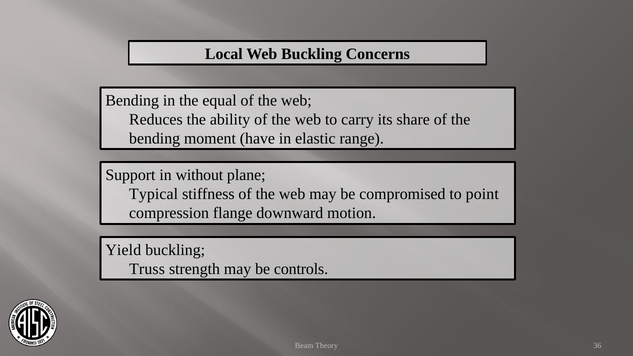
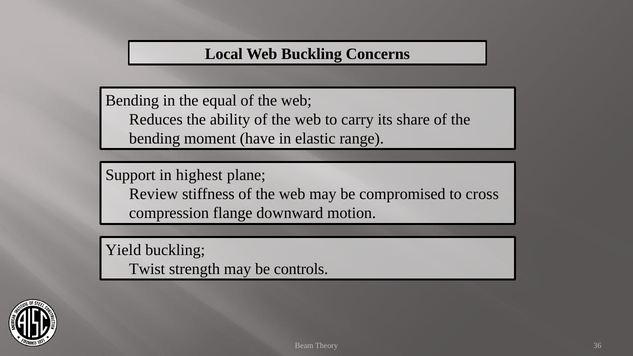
without: without -> highest (199, 175)
Typical: Typical -> Review (154, 194)
point: point -> cross (482, 194)
Truss: Truss -> Twist (147, 269)
